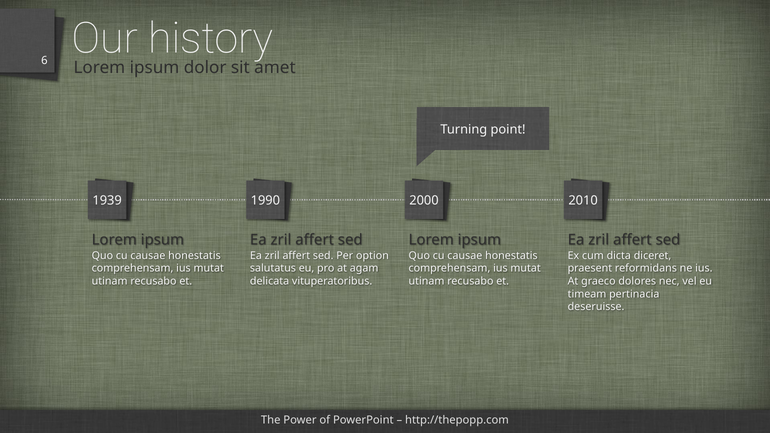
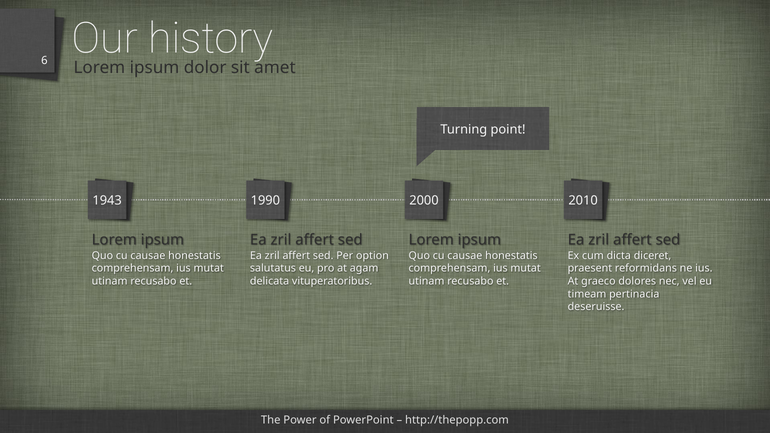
1939: 1939 -> 1943 (107, 201)
